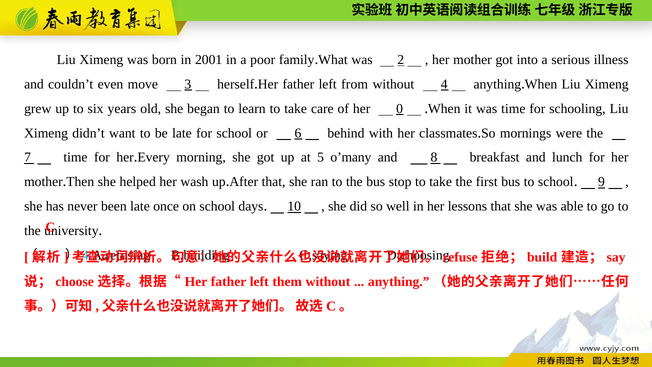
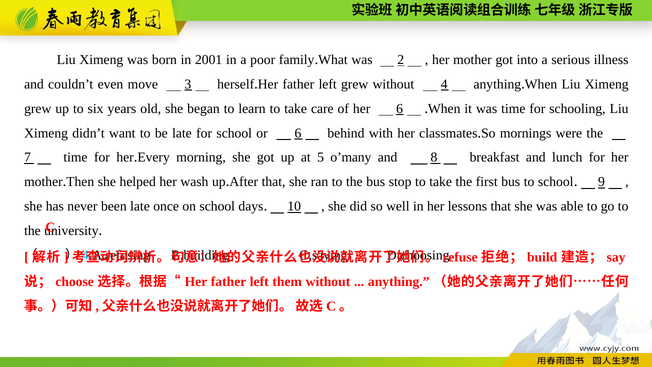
left from: from -> grew (355, 84)
her 0: 0 -> 6 (400, 109)
